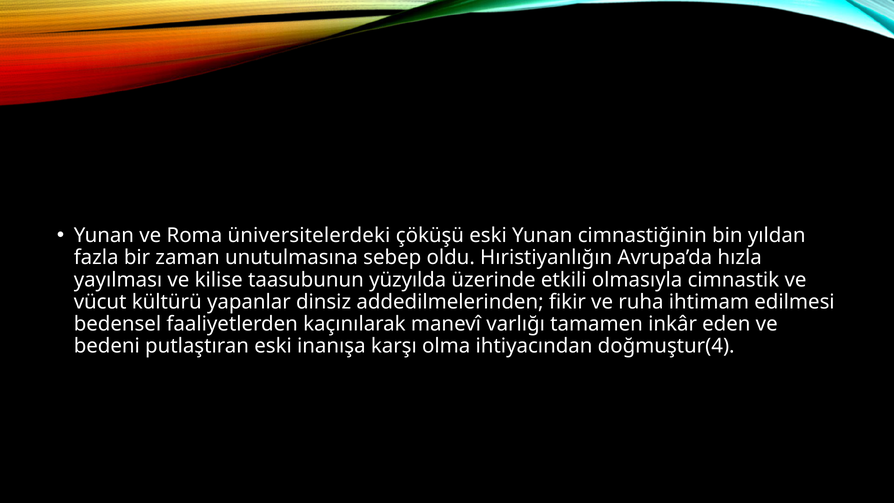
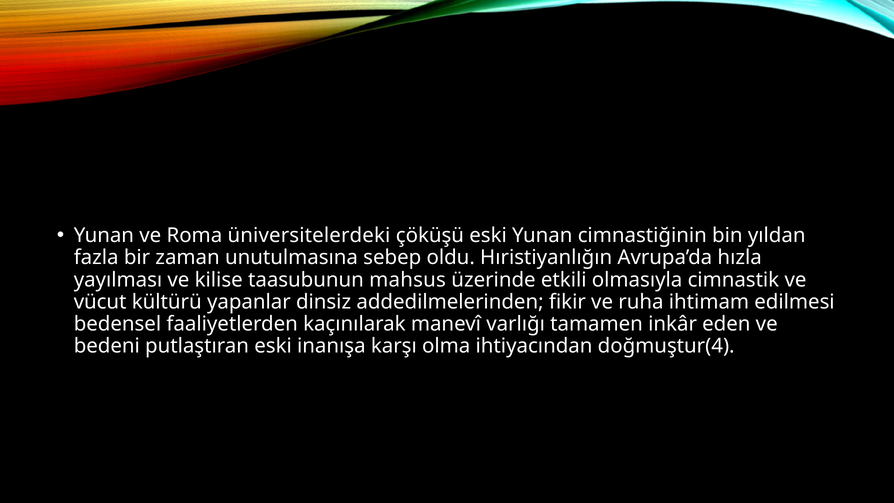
yüzyılda: yüzyılda -> mahsus (408, 280)
